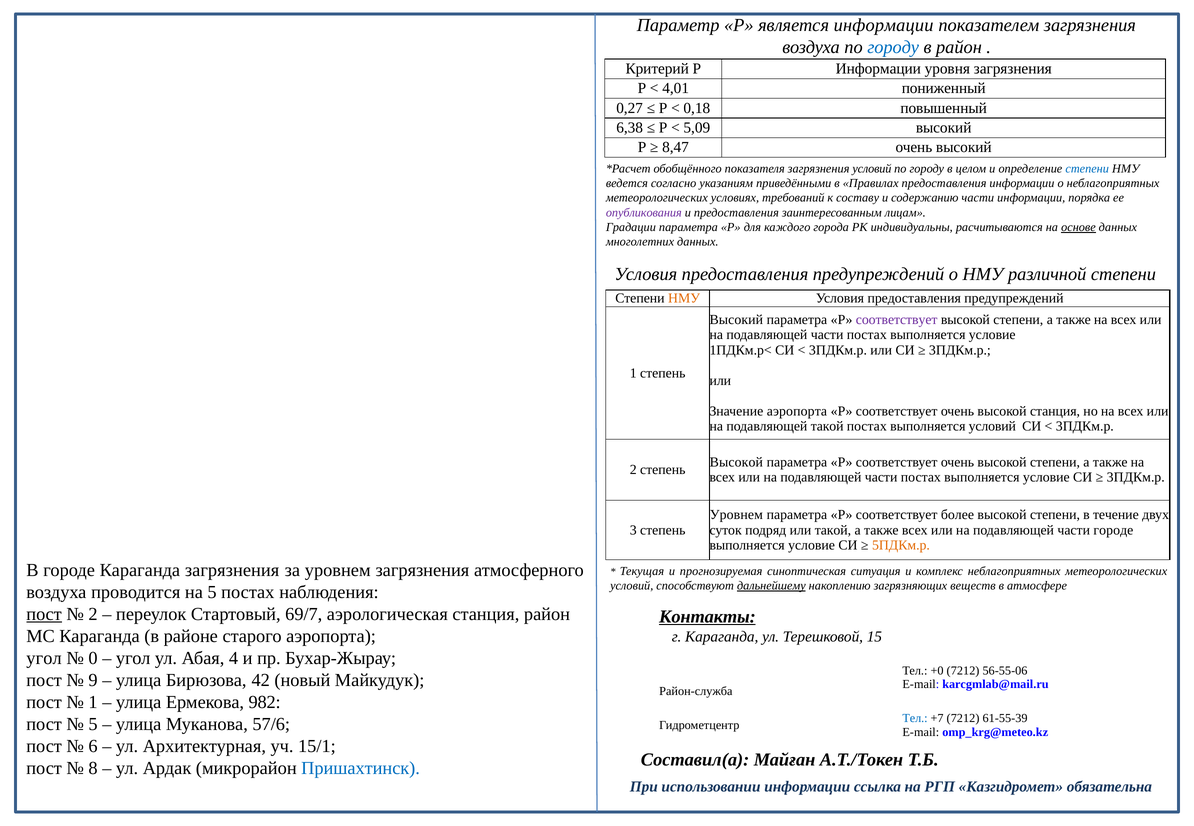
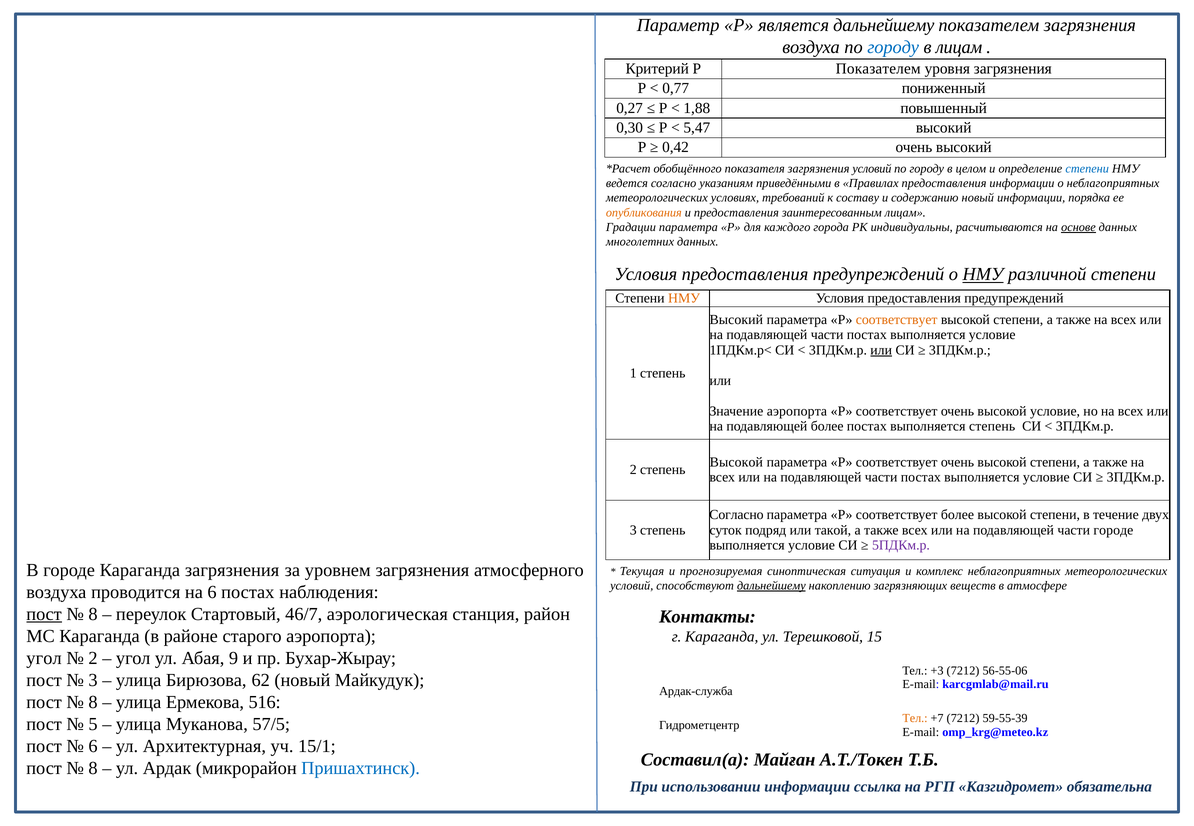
является информации: информации -> дальнейшему (884, 25)
в район: район -> лицам (959, 47)
Р Информации: Информации -> Показателем (878, 69)
4,01: 4,01 -> 0,77 (676, 88)
0,18: 0,18 -> 1,88 (697, 108)
6,38: 6,38 -> 0,30 (630, 128)
5,09: 5,09 -> 5,47 (697, 128)
8,47: 8,47 -> 0,42 (675, 147)
содержанию части: части -> новый (978, 198)
опубликования colour: purple -> orange (644, 213)
НМУ underline: none -> present (983, 275)
соответствует colour: purple -> orange (897, 320)
или underline: none -> present (881, 350)
высокой станция: станция -> условие (1055, 411)
подавляющей такой: такой -> более (827, 427)
выполняется условий: условий -> степень (992, 427)
Уровнем: Уровнем -> Согласно (736, 515)
5ПДКм.р colour: orange -> purple (901, 546)
на 5: 5 -> 6 (212, 593)
2: 2 -> 8 (93, 615)
69/7: 69/7 -> 46/7 (304, 615)
Контакты underline: present -> none (707, 617)
0: 0 -> 2 (93, 659)
4: 4 -> 9 (234, 659)
+0: +0 -> +3 (937, 671)
9: 9 -> 3 (93, 681)
42: 42 -> 62 (261, 681)
Район-служба: Район-служба -> Ардак-служба (696, 692)
1: 1 -> 8 (93, 703)
982: 982 -> 516 (265, 703)
Тел colour: blue -> orange (915, 719)
61-55-39: 61-55-39 -> 59-55-39 (1005, 719)
57/6: 57/6 -> 57/5 (271, 725)
